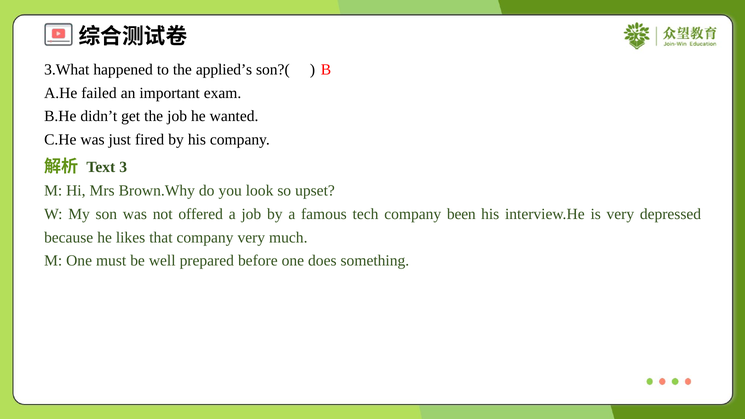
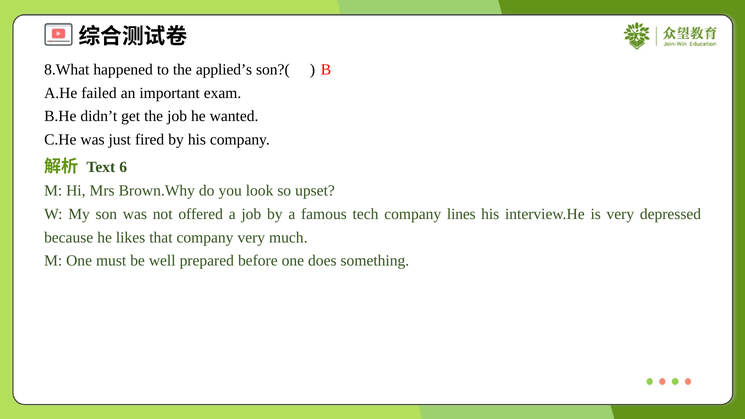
3.What: 3.What -> 8.What (67, 70)
3: 3 -> 6 (123, 167)
been: been -> lines (461, 214)
